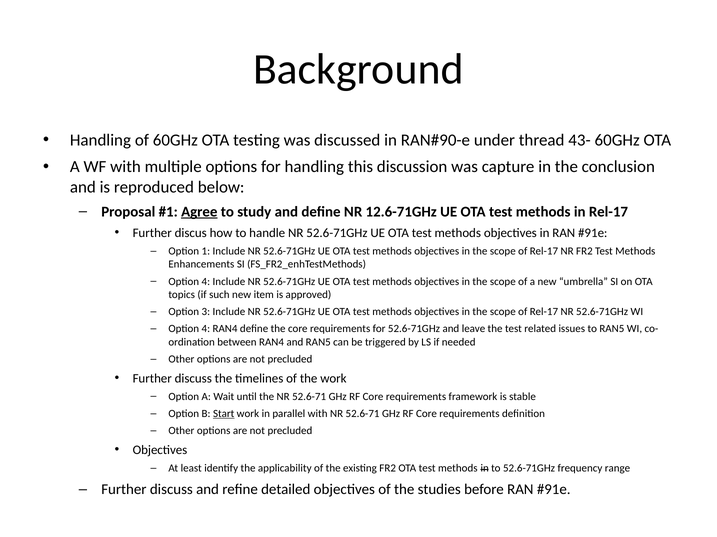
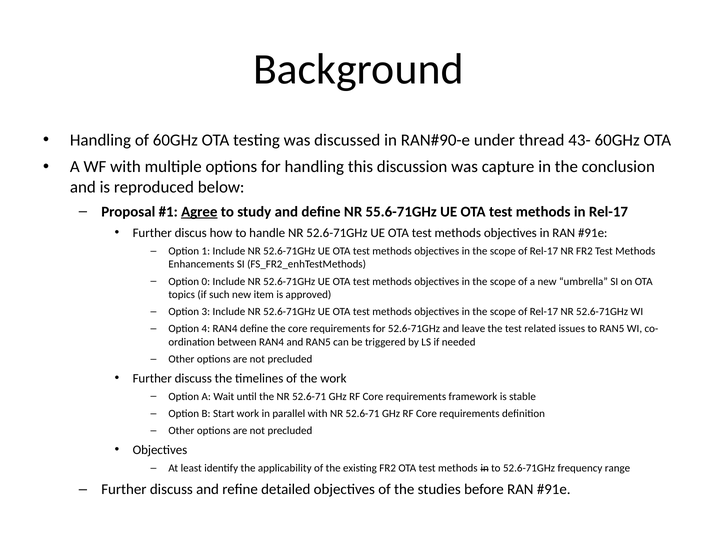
12.6-71GHz: 12.6-71GHz -> 55.6-71GHz (401, 212)
4: 4 -> 0 (206, 282)
Start underline: present -> none (224, 414)
